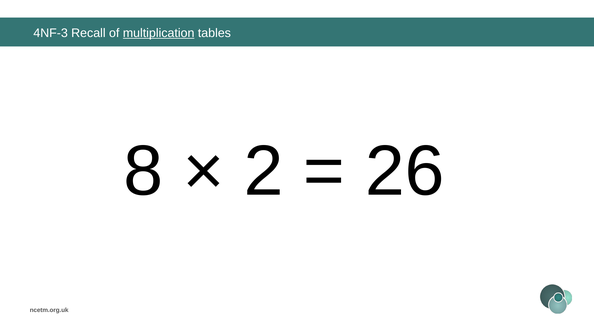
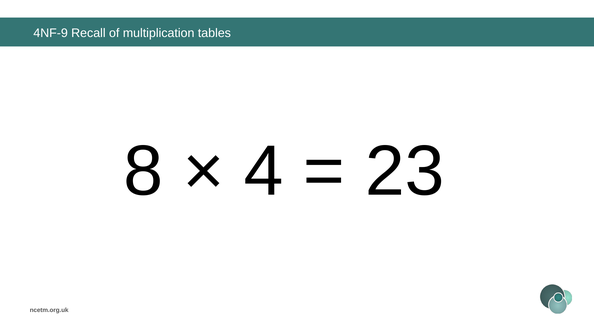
4NF-3: 4NF-3 -> 4NF-9 (51, 33)
multiplication underline: present -> none (159, 33)
2: 2 -> 4 (264, 171)
26: 26 -> 23 (405, 171)
